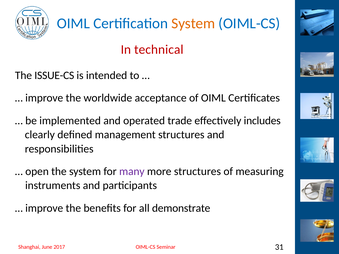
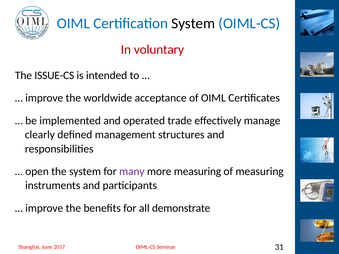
System colour: orange -> black (193, 23)
technical: technical -> voluntary (159, 50)
includes: includes -> manage (262, 121)
more structures: structures -> measuring (198, 172)
